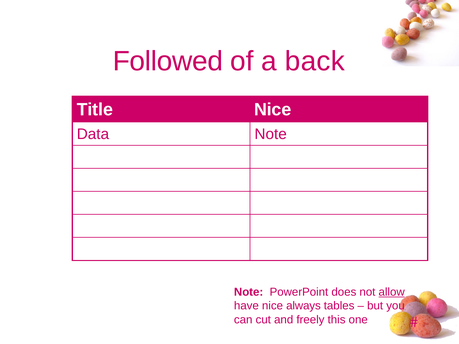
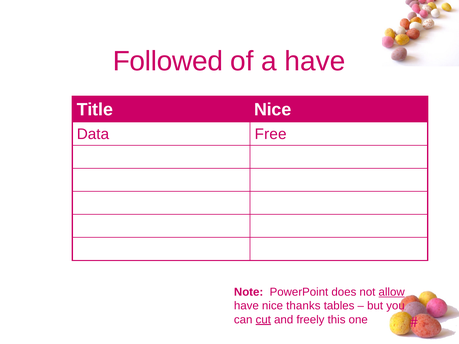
a back: back -> have (315, 61)
Data Note: Note -> Free (271, 134)
always: always -> thanks (303, 306)
cut underline: none -> present (263, 320)
